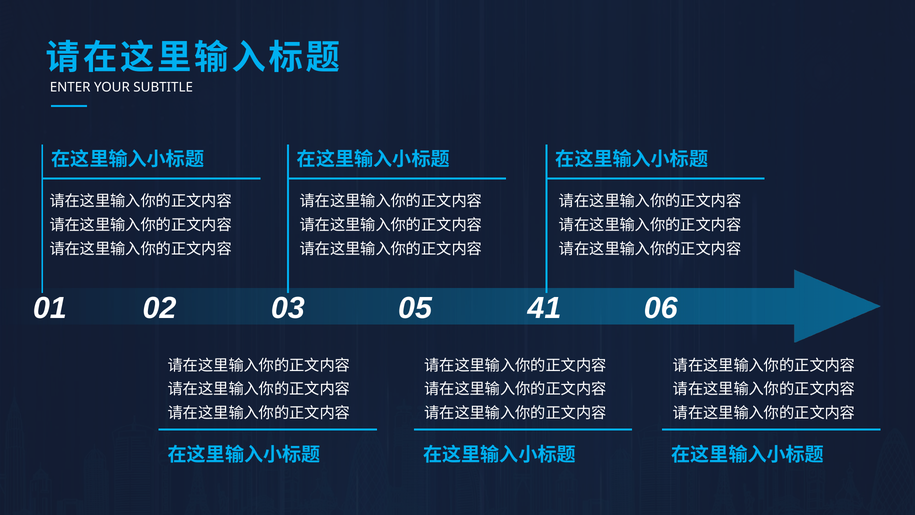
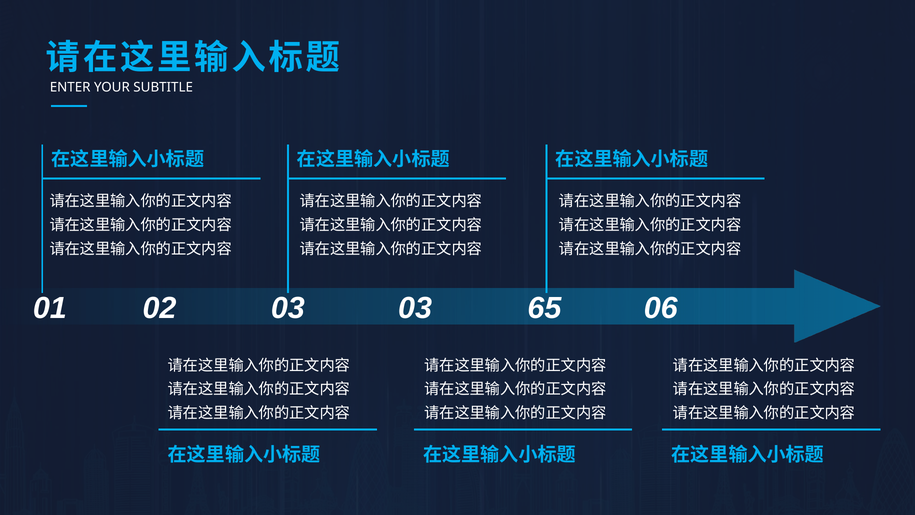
02 05: 05 -> 03 (415, 308)
41: 41 -> 65 (544, 308)
